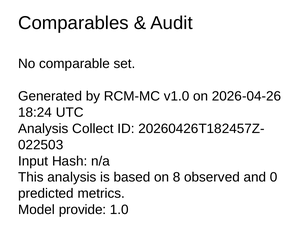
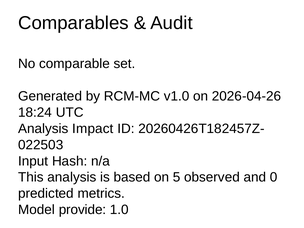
Collect: Collect -> Impact (93, 129)
8: 8 -> 5 (177, 177)
